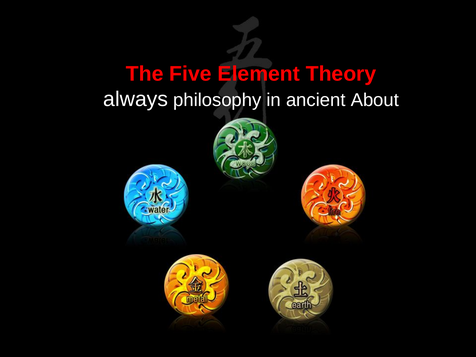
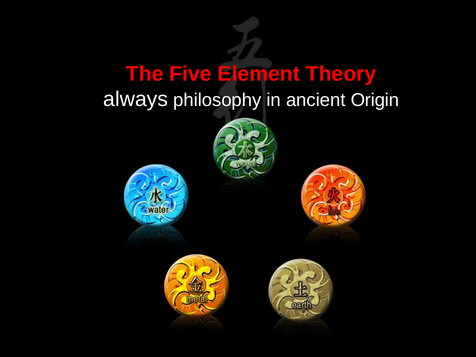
About: About -> Origin (375, 100)
